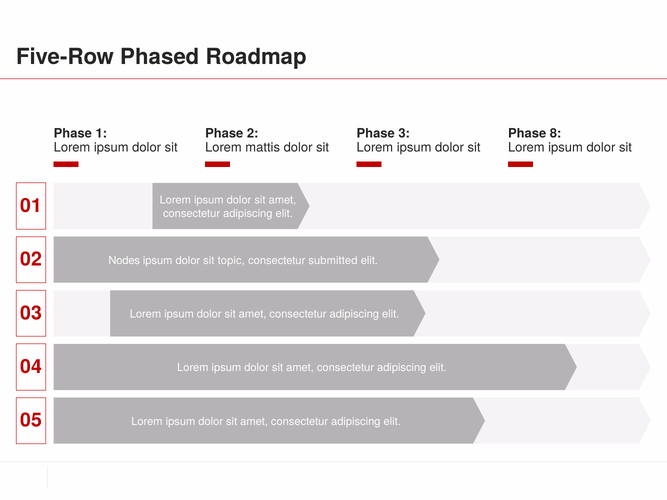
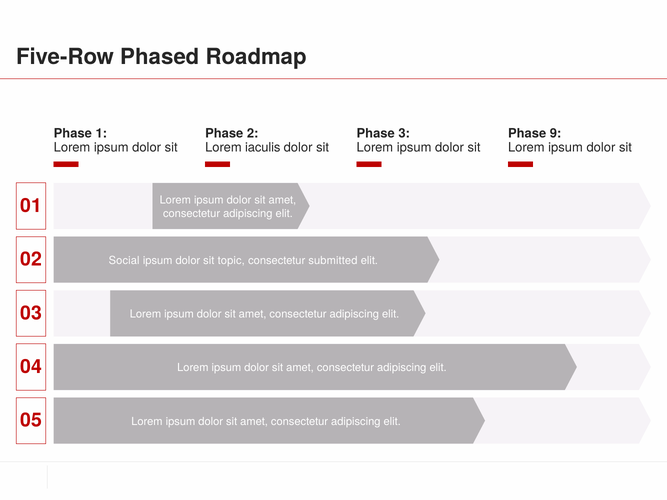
8: 8 -> 9 (556, 134)
mattis: mattis -> iaculis (263, 148)
Nodes: Nodes -> Social (124, 261)
